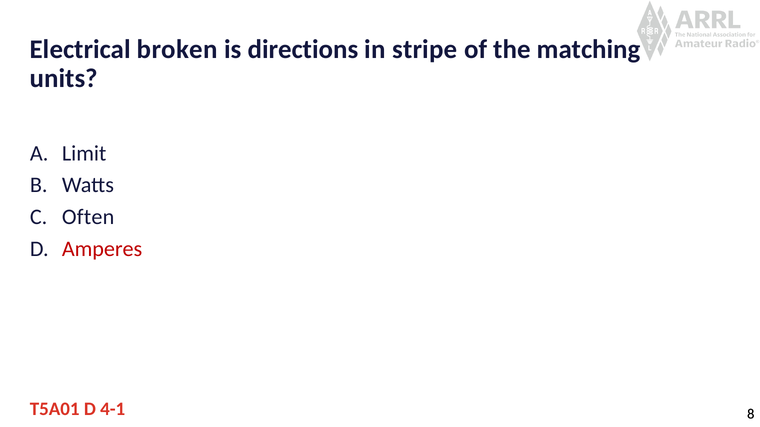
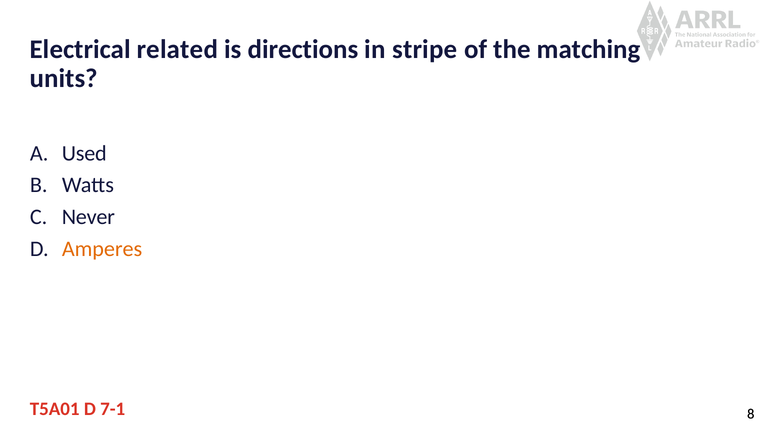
broken: broken -> related (177, 49)
Limit: Limit -> Used (84, 154)
Often: Often -> Never (88, 217)
Amperes colour: red -> orange (102, 249)
4-1: 4-1 -> 7-1 (113, 409)
